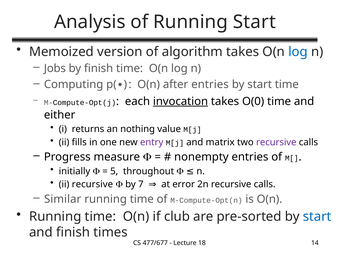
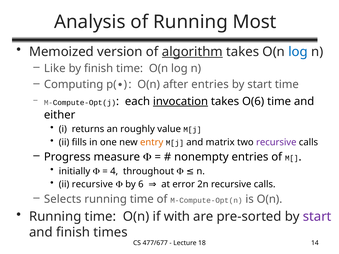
Running Start: Start -> Most (255, 22)
algorithm underline: none -> present (192, 52)
Jobs: Jobs -> Like (55, 69)
O(0: O(0 -> O(6 (253, 101)
nothing: nothing -> roughly (138, 129)
entry colour: purple -> orange (152, 142)
5: 5 -> 4 (114, 171)
7: 7 -> 6 (141, 185)
Similar: Similar -> Selects (63, 199)
club: club -> with (177, 217)
start colour: blue -> purple (317, 217)
